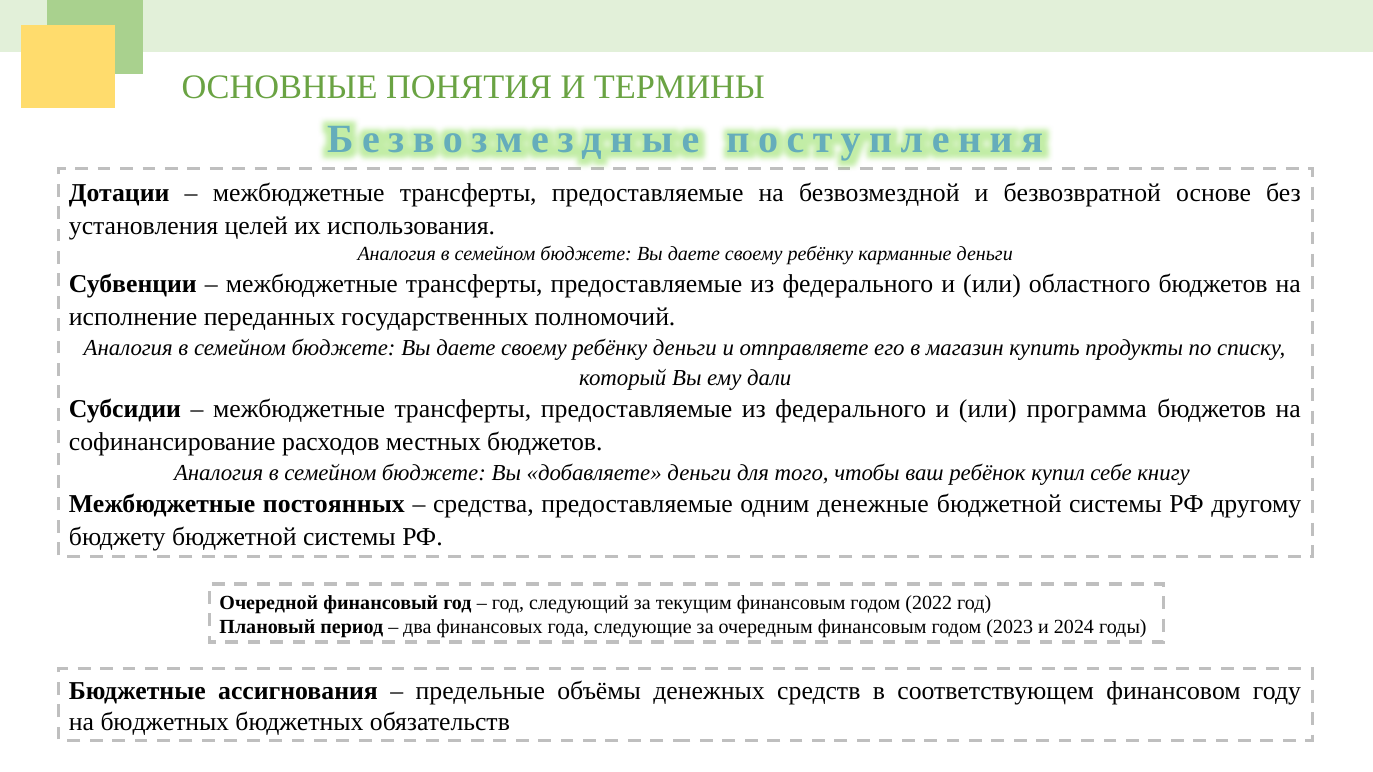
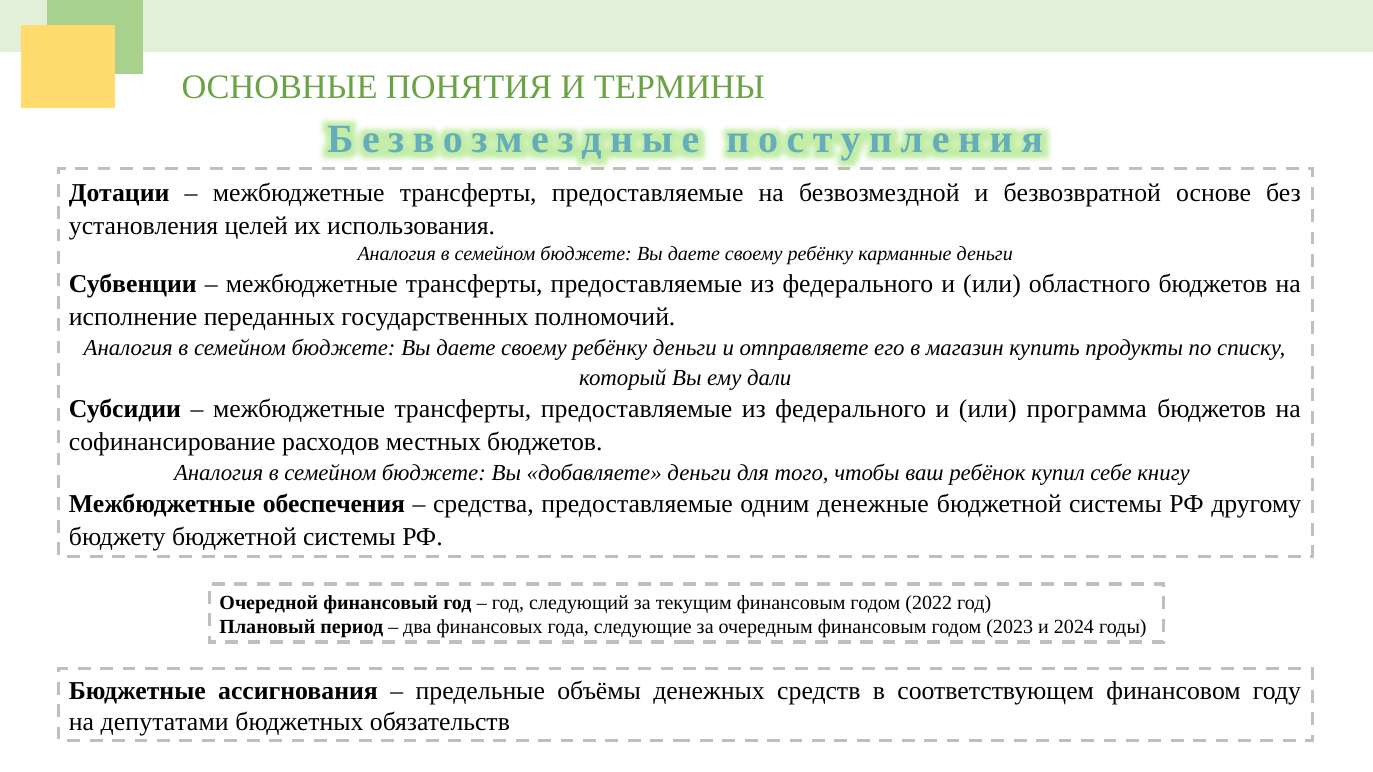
постоянных: постоянных -> обеспечения (334, 505)
на бюджетных: бюджетных -> депутатами (165, 722)
